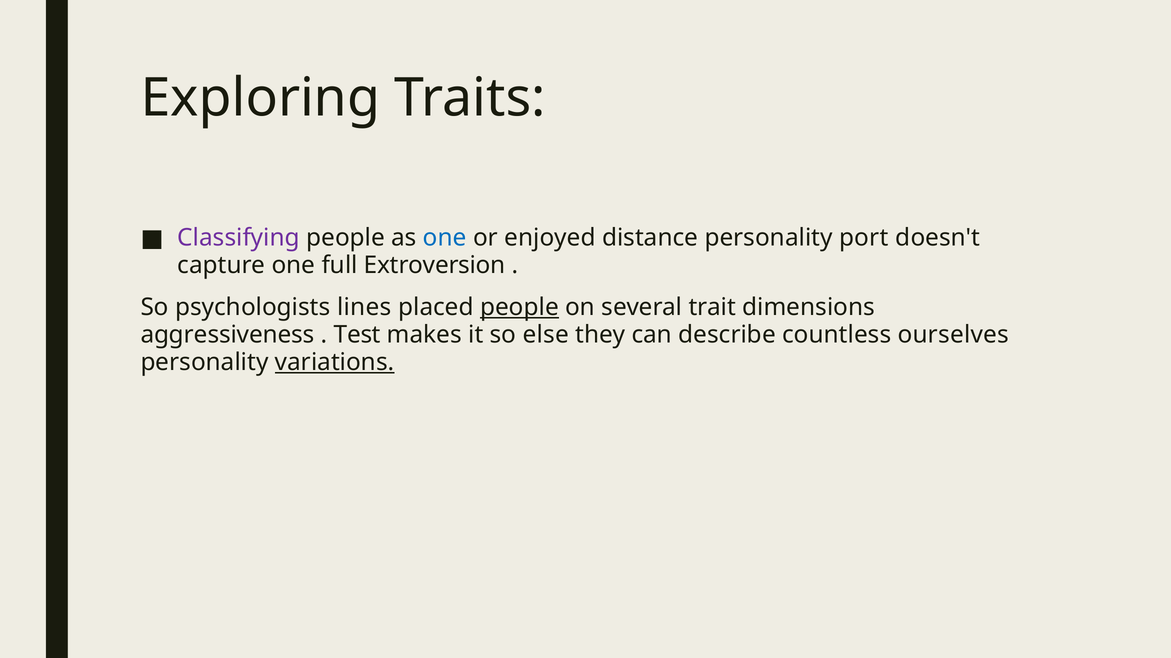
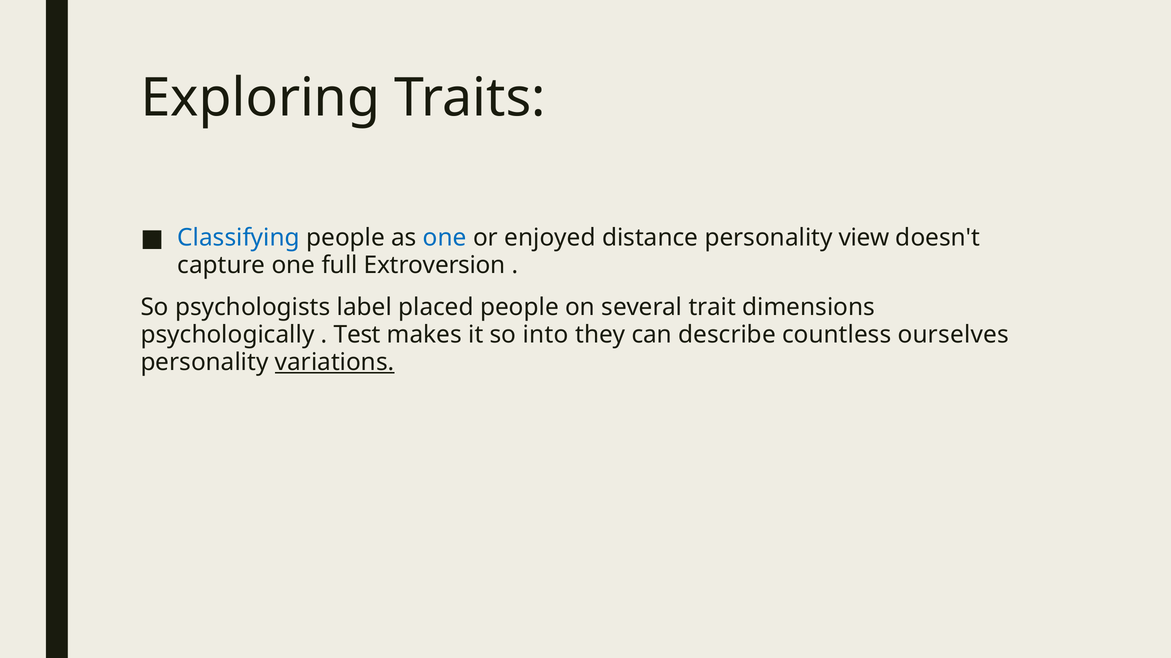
Classifying colour: purple -> blue (239, 238)
port: port -> view (864, 238)
lines: lines -> label (364, 308)
people underline: present -> none (520, 308)
aggressiveness: aggressiveness -> psychologically (228, 335)
else: else -> into (546, 335)
